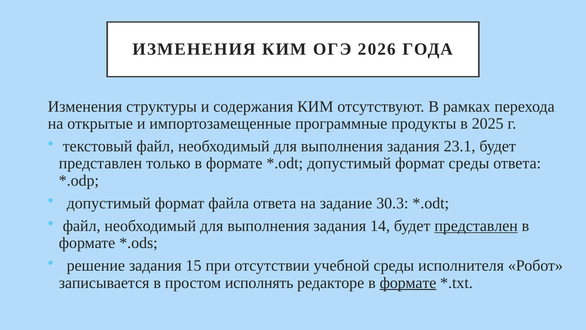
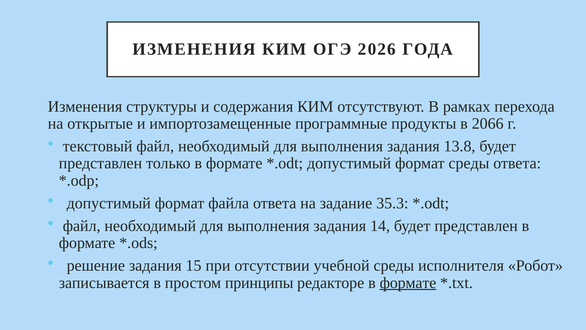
2025: 2025 -> 2066 (488, 123)
23.1: 23.1 -> 13.8 (460, 146)
30.3: 30.3 -> 35.3 (392, 203)
представлен underline: present -> none (476, 226)
исполнять: исполнять -> принципы (259, 282)
